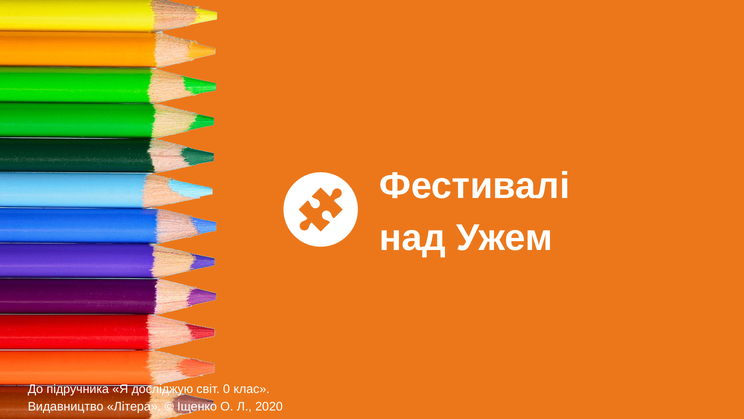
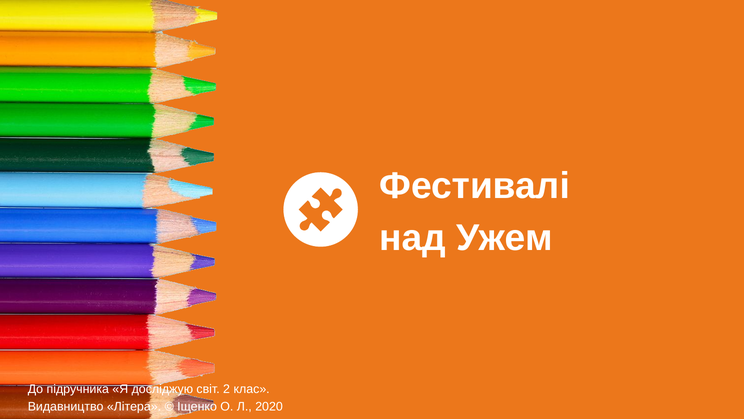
0: 0 -> 2 (227, 389)
